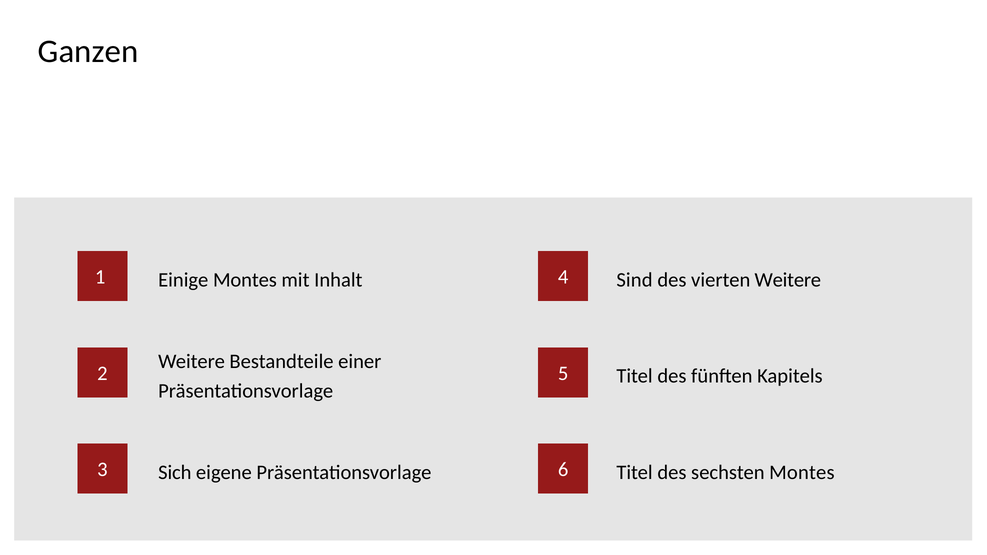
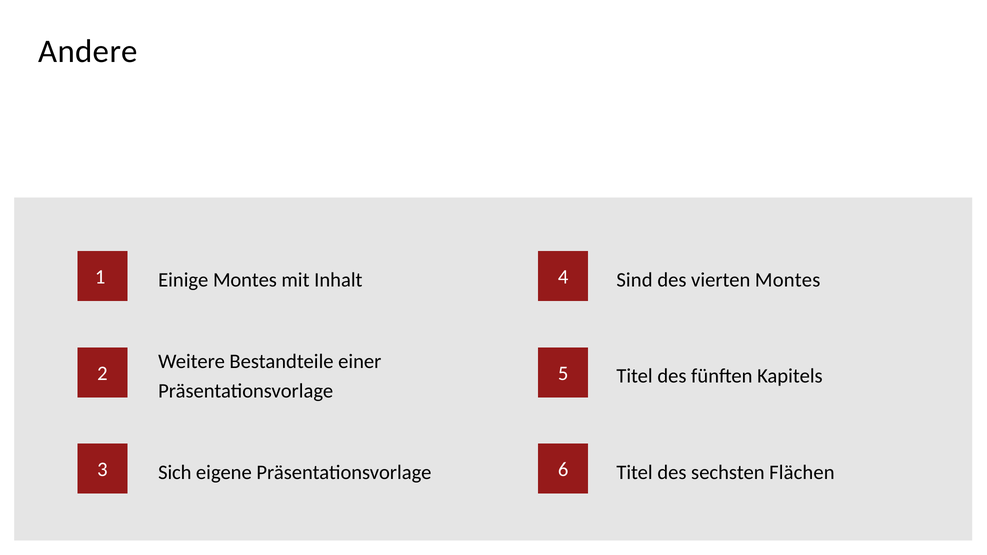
Ganzen: Ganzen -> Andere (88, 51)
vierten Weitere: Weitere -> Montes (788, 280)
sechsten Montes: Montes -> Flächen (802, 473)
